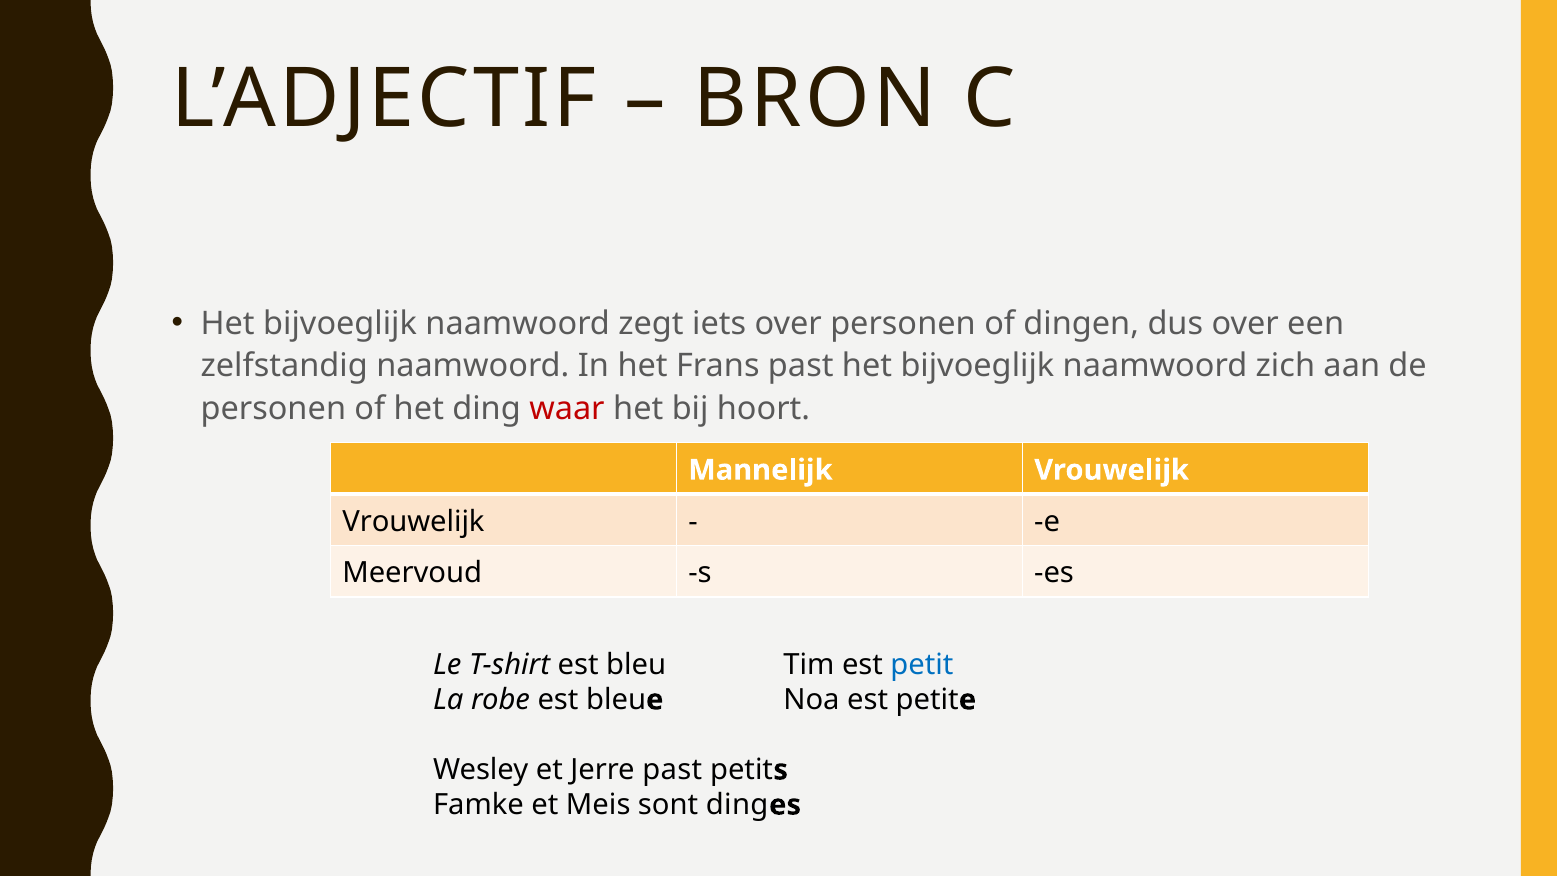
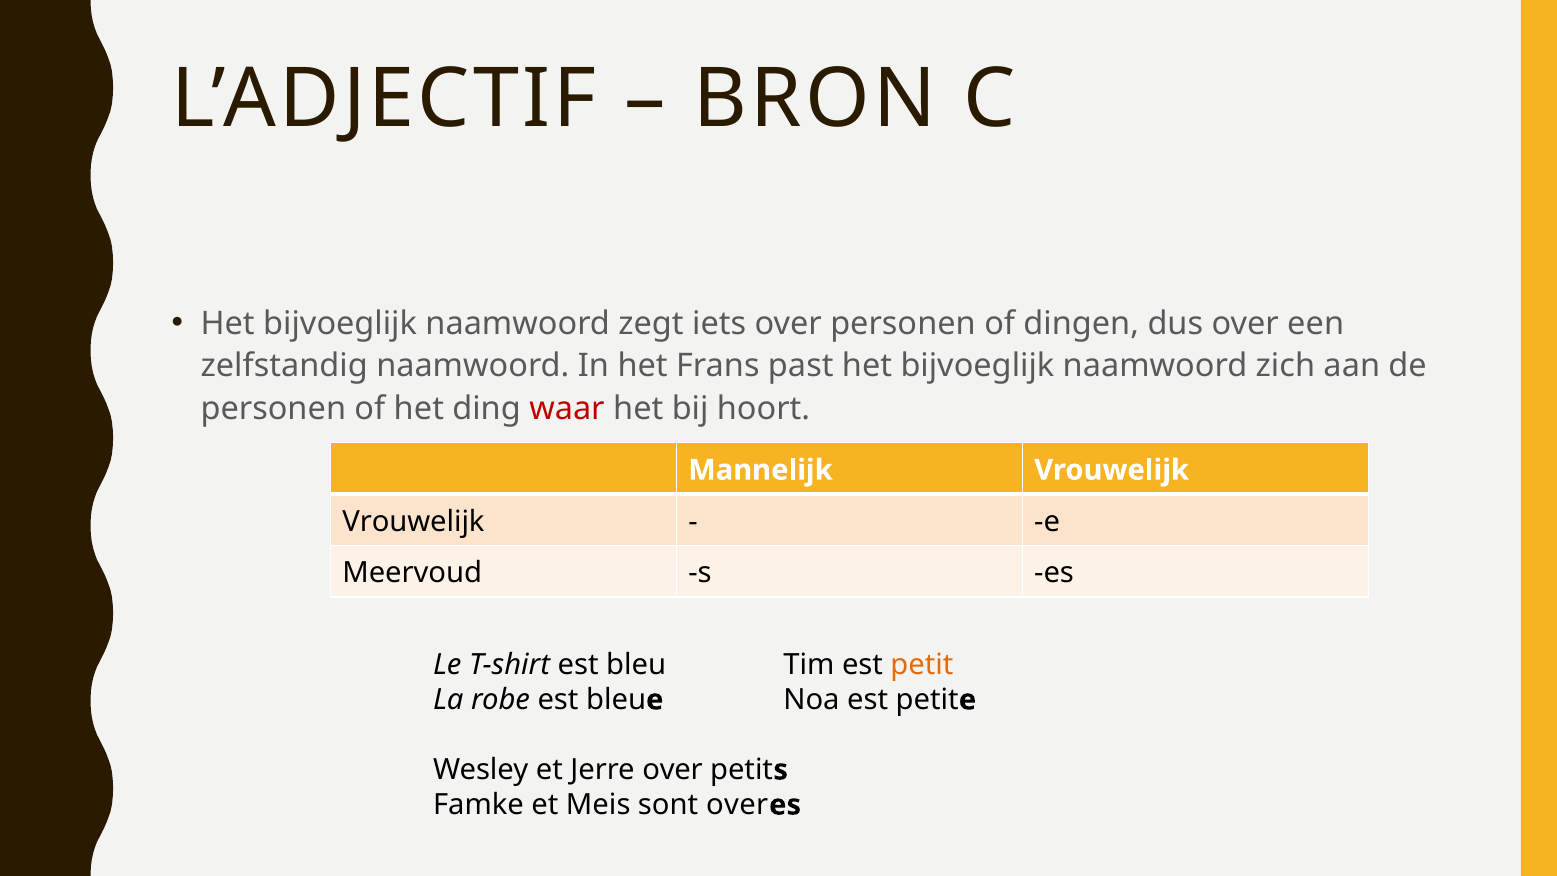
petit colour: blue -> orange (922, 665)
Jerre past: past -> over (673, 770)
sont ding: ding -> over (737, 805)
